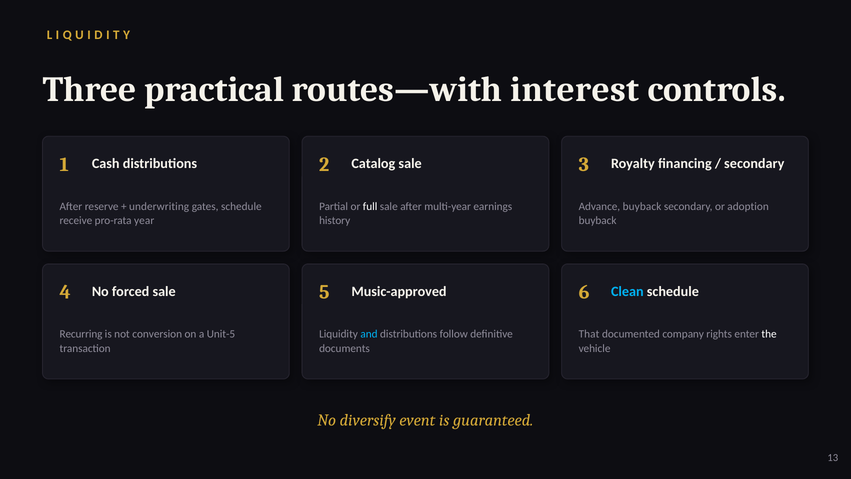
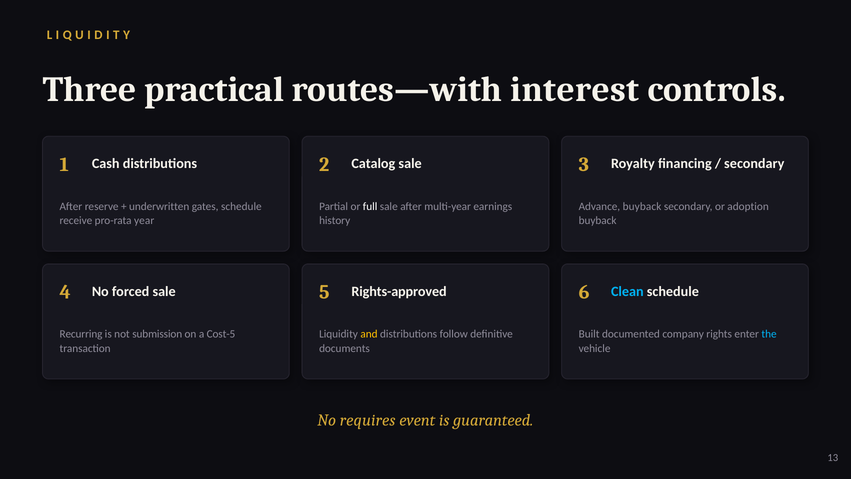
underwriting: underwriting -> underwritten (159, 206)
Music-approved: Music-approved -> Rights-approved (399, 291)
conversion: conversion -> submission (157, 334)
Unit-5: Unit-5 -> Cost-5 (221, 334)
and colour: light blue -> yellow (369, 334)
That: That -> Built (589, 334)
the colour: white -> light blue (769, 334)
diversify: diversify -> requires (368, 420)
